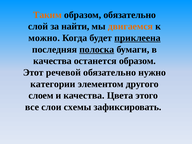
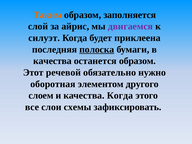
образом обязательно: обязательно -> заполняется (130, 15)
найти: найти -> айрис (75, 26)
двигаемся colour: orange -> purple (130, 26)
можно: можно -> силуэт (44, 38)
приклеена underline: present -> none (137, 38)
категории: категории -> оборотная (53, 84)
качества Цвета: Цвета -> Когда (120, 96)
